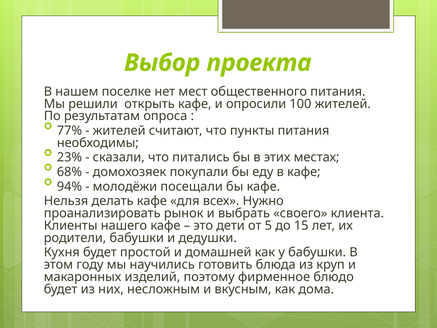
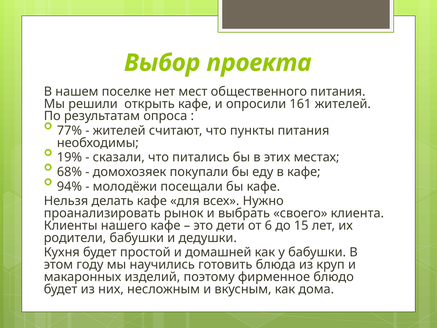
100: 100 -> 161 (300, 104)
23%: 23% -> 19% (69, 157)
5: 5 -> 6 (268, 225)
